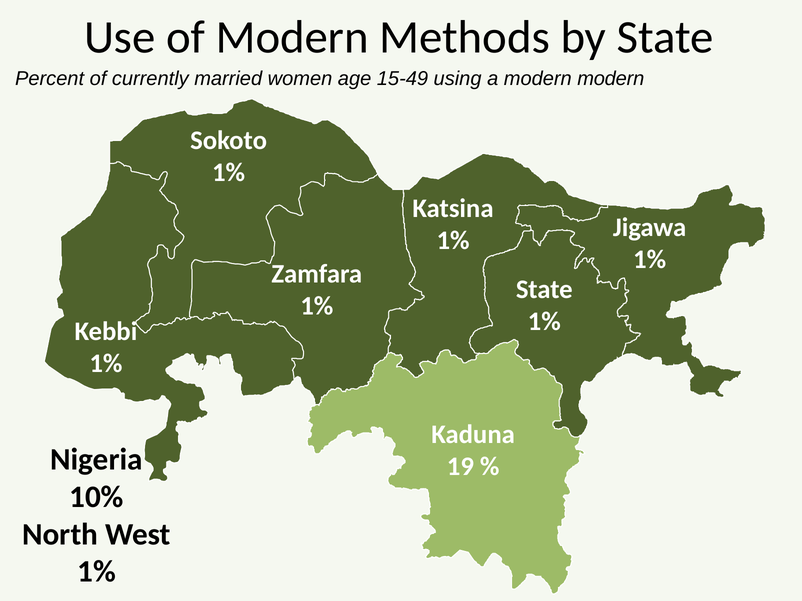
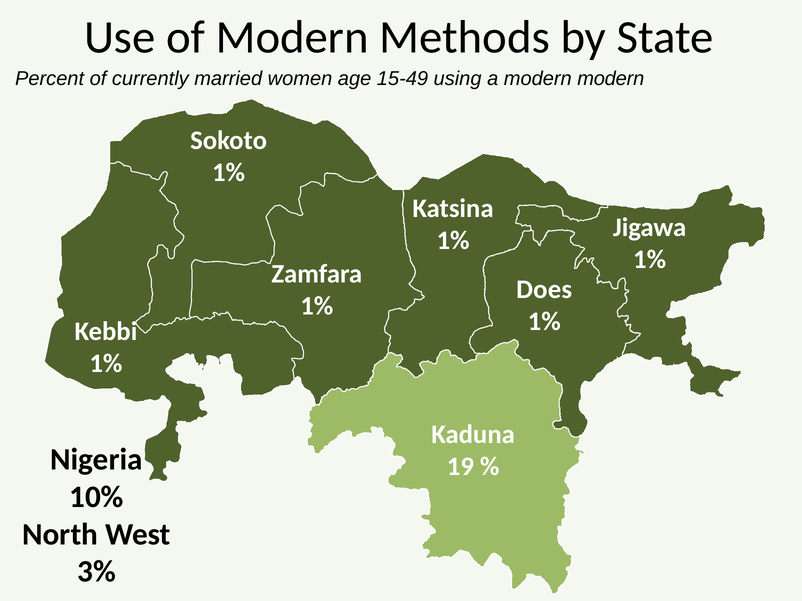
State: State -> Does (544, 290)
1%: 1% -> 3% (97, 572)
